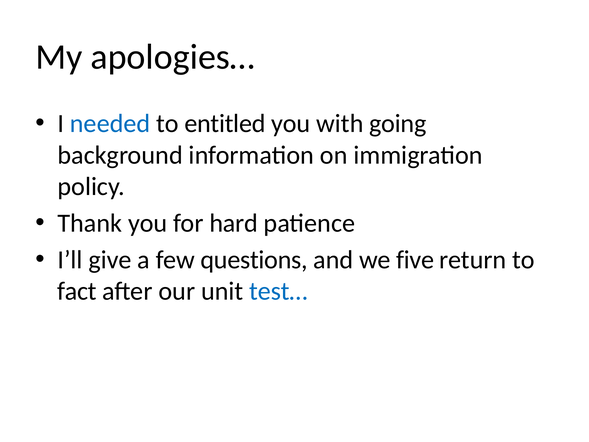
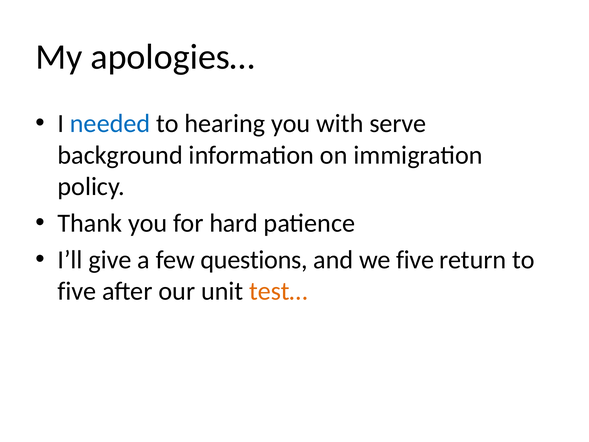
entitled: entitled -> hearing (225, 124)
going: going -> serve (398, 124)
fact: fact -> five (77, 291)
test… colour: blue -> orange (278, 291)
